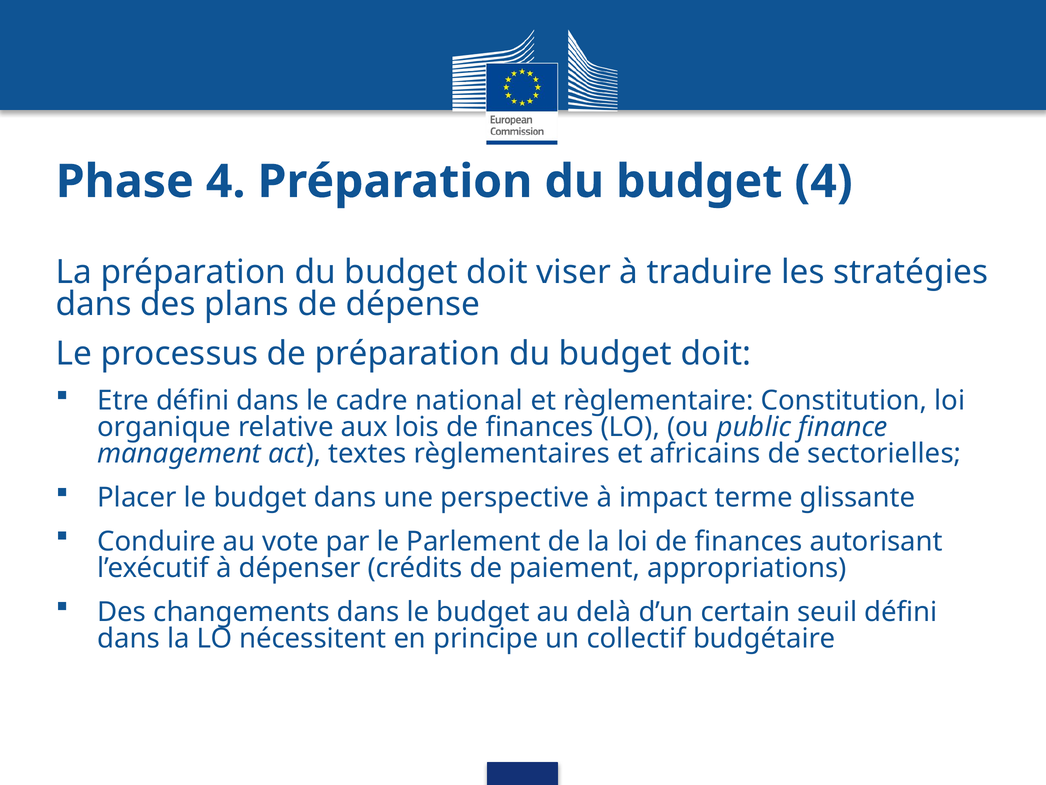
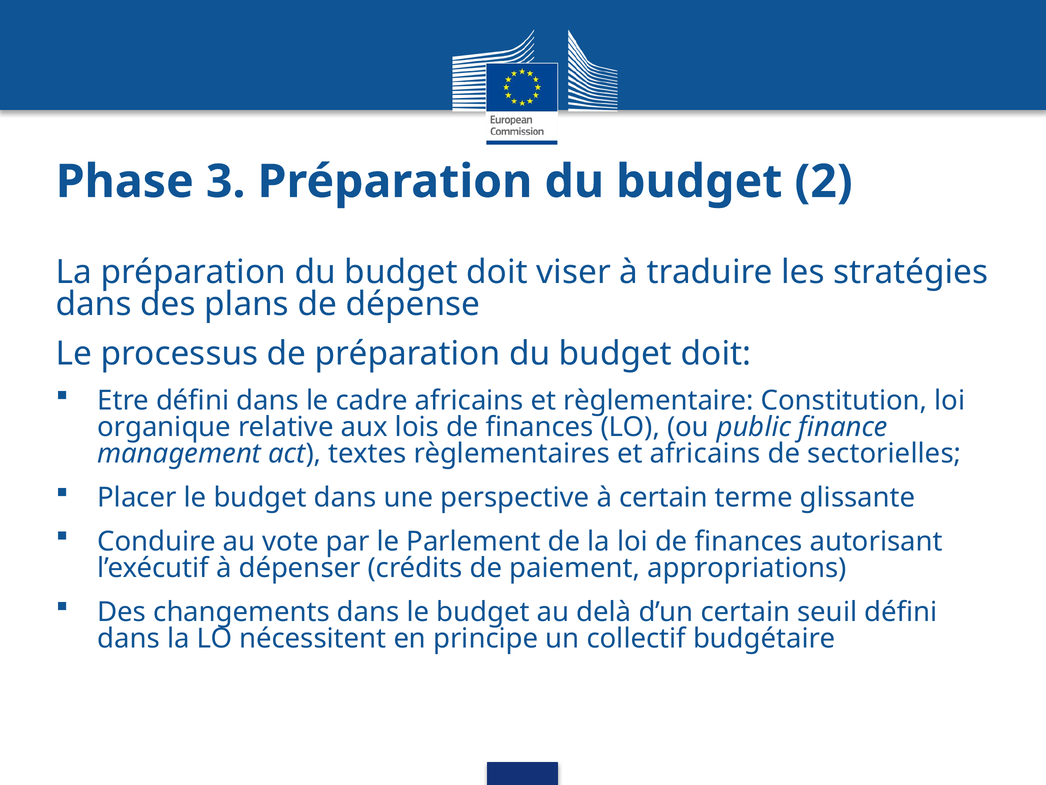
Phase 4: 4 -> 3 (226, 182)
budget 4: 4 -> 2 (824, 182)
cadre national: national -> africains (469, 401)
à impact: impact -> certain (663, 497)
